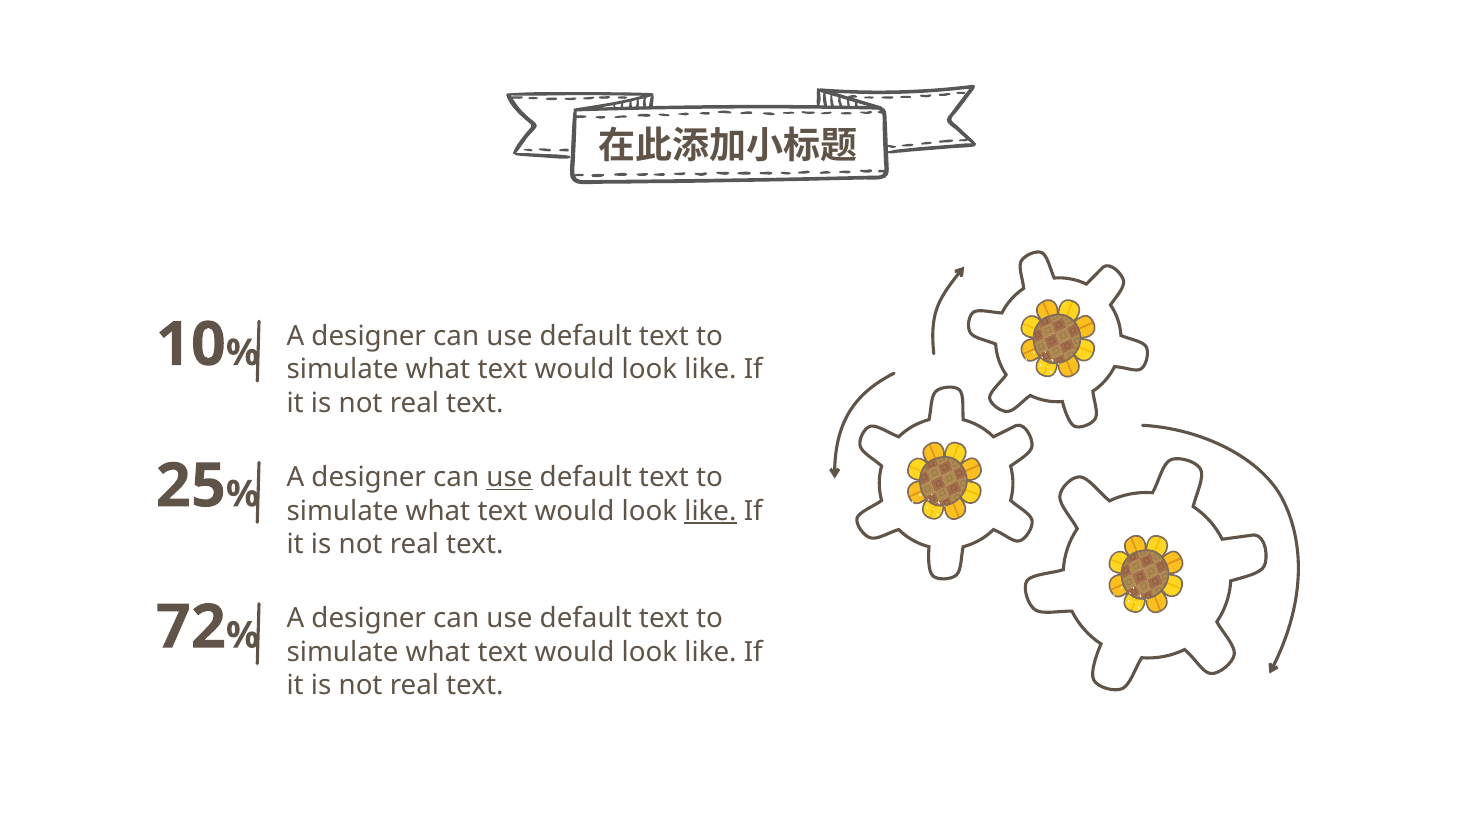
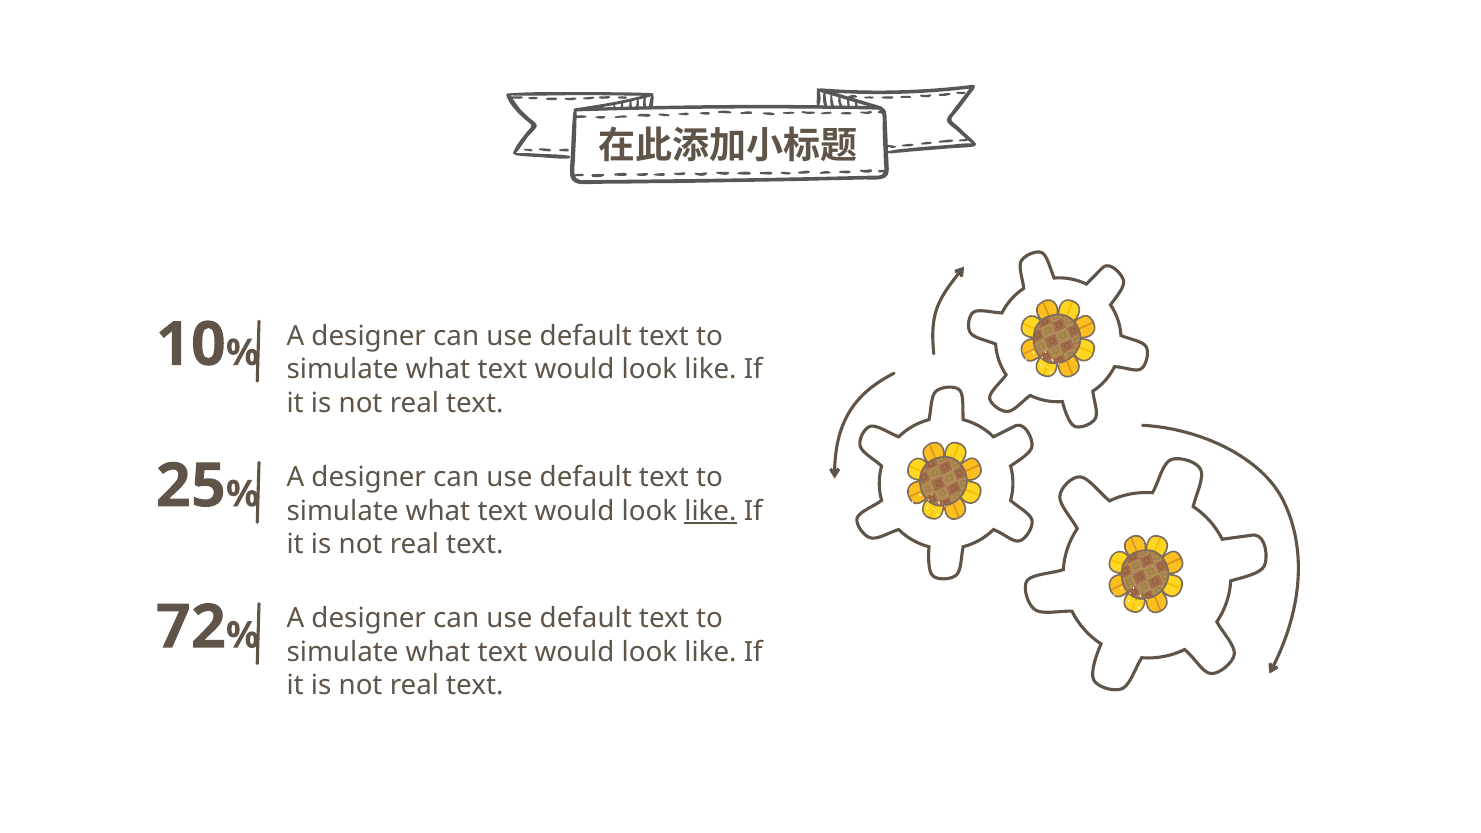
use underline: present -> none (509, 478)
